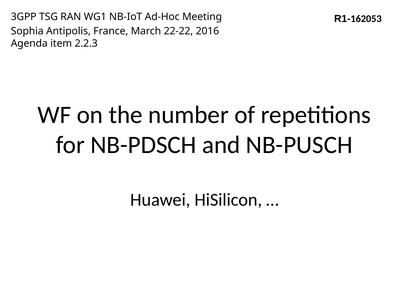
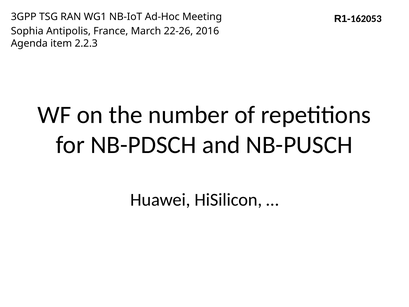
22-22: 22-22 -> 22-26 (178, 31)
